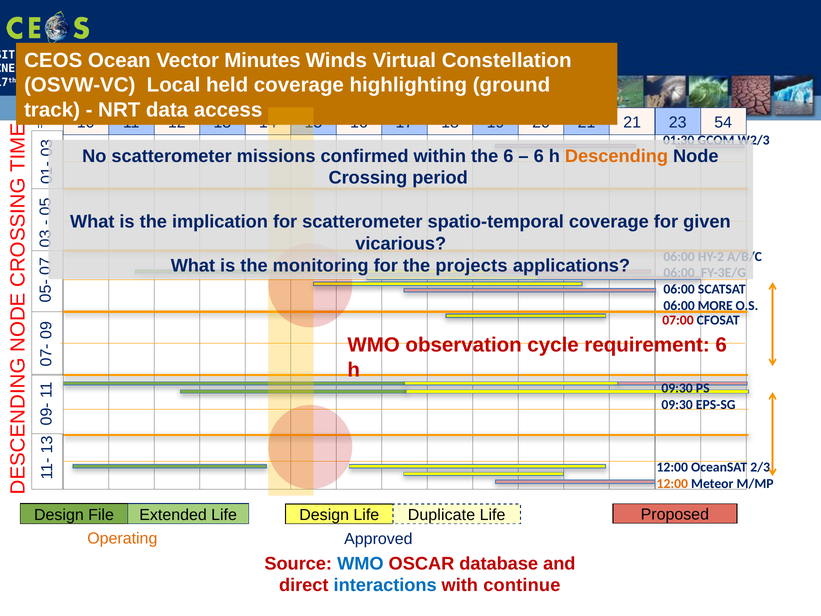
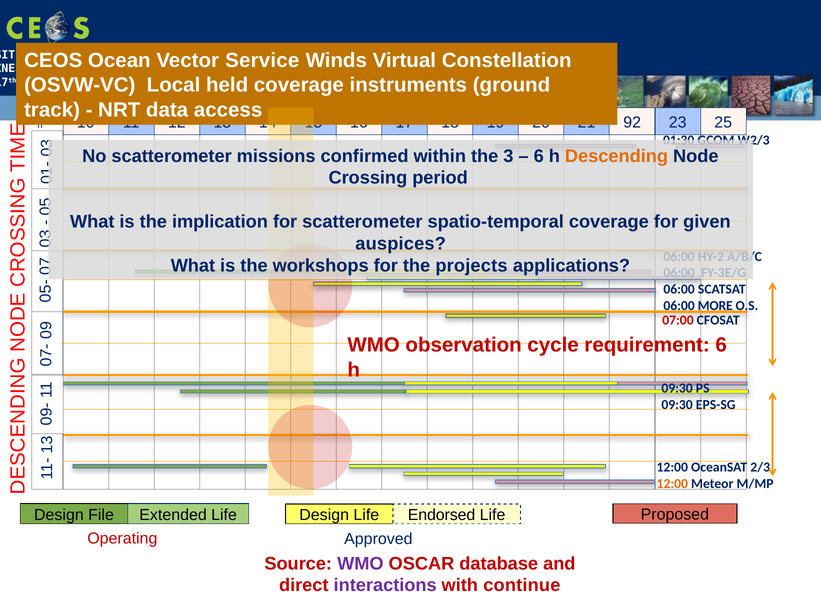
Minutes: Minutes -> Service (262, 61)
highlighting: highlighting -> instruments (408, 85)
21: 21 -> 92 (632, 122)
54: 54 -> 25 (723, 122)
the 6: 6 -> 3 (508, 156)
vicarious: vicarious -> auspices (401, 244)
monitoring: monitoring -> workshops (321, 265)
Duplicate: Duplicate -> Endorsed (442, 515)
Operating colour: orange -> red (122, 538)
WMO colour: blue -> purple (360, 563)
interactions colour: blue -> purple (385, 585)
